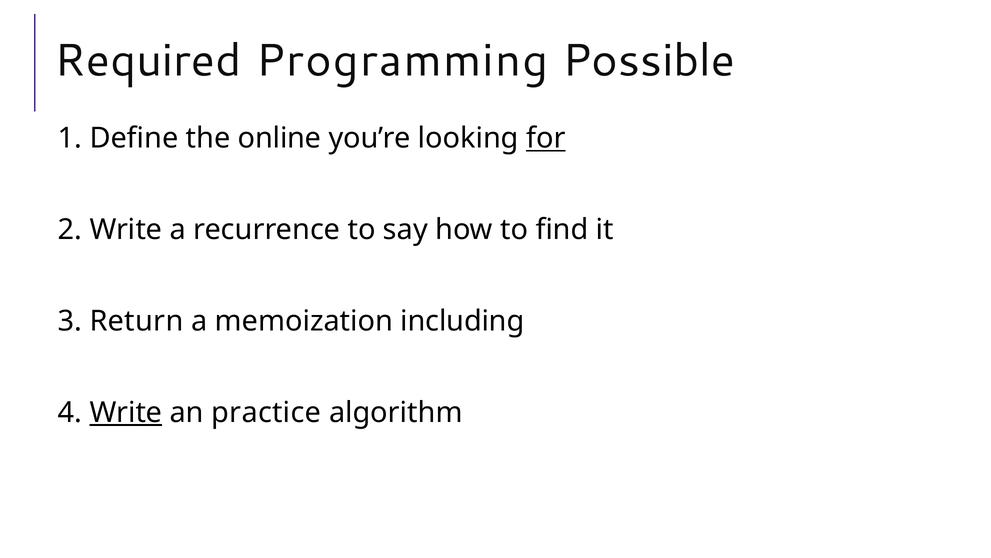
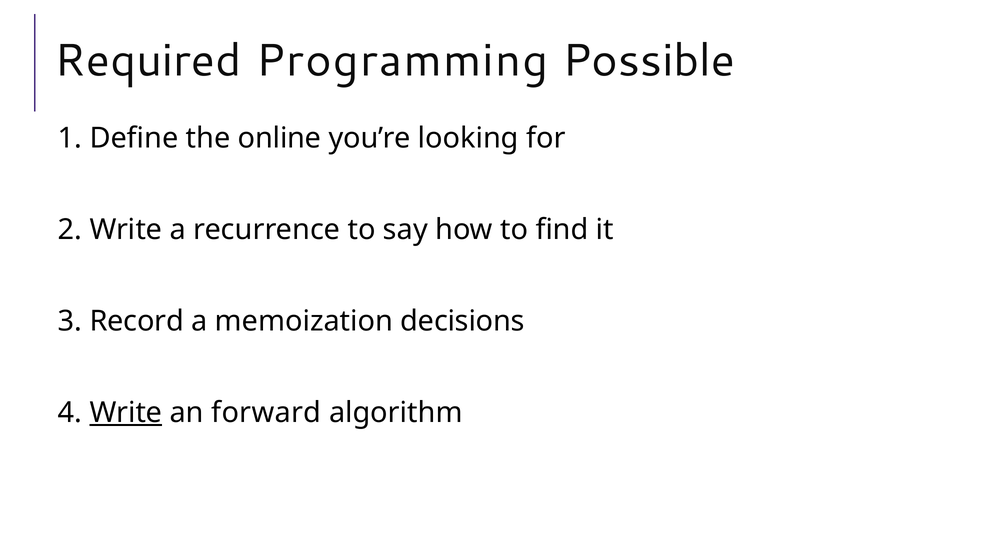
for underline: present -> none (546, 138)
Return: Return -> Record (137, 321)
including: including -> decisions (462, 321)
practice: practice -> forward (266, 412)
